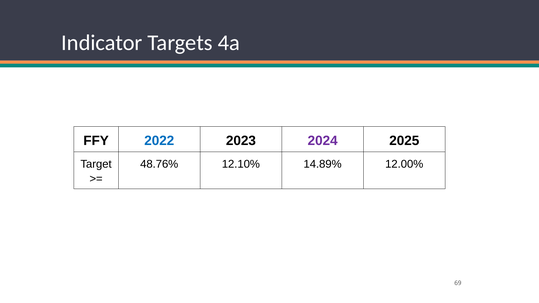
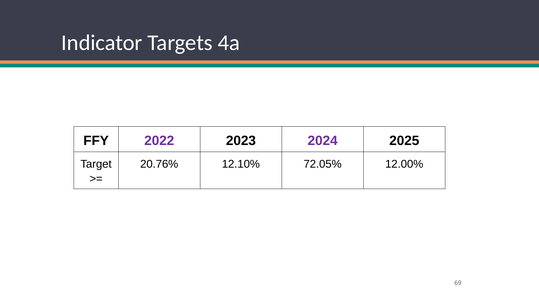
2022 colour: blue -> purple (159, 141)
48.76%: 48.76% -> 20.76% (159, 164)
14.89%: 14.89% -> 72.05% (323, 164)
